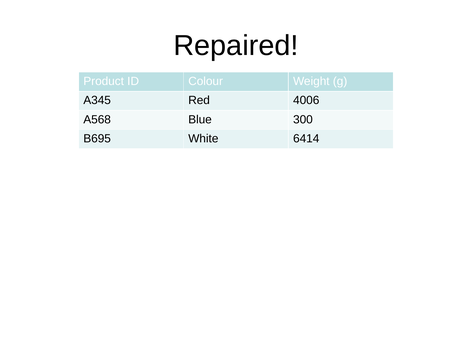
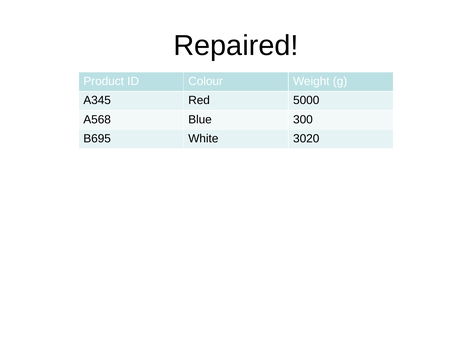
4006: 4006 -> 5000 (306, 100)
6414: 6414 -> 3020 (306, 139)
